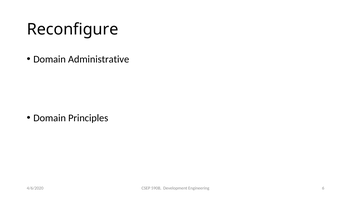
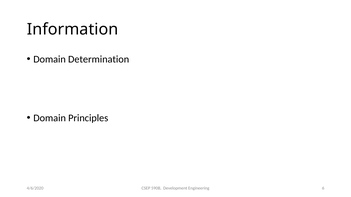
Reconfigure: Reconfigure -> Information (73, 29)
Administrative: Administrative -> Determination (99, 59)
